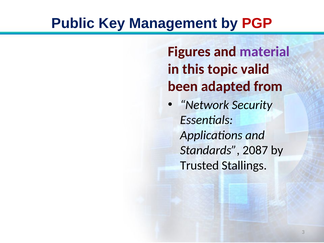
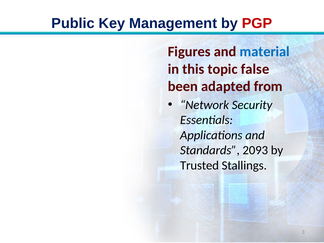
material colour: purple -> blue (265, 52)
valid: valid -> false (255, 69)
2087: 2087 -> 2093 (255, 150)
